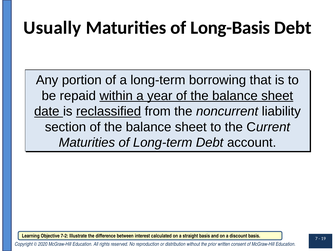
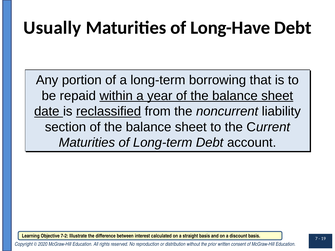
Long-Basis: Long-Basis -> Long-Have (230, 28)
